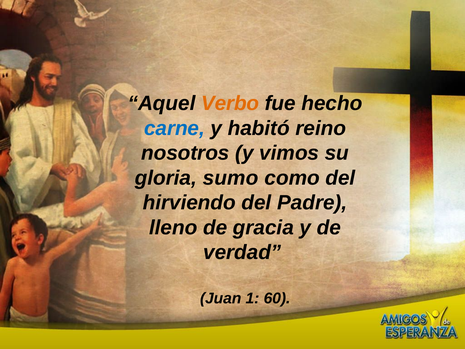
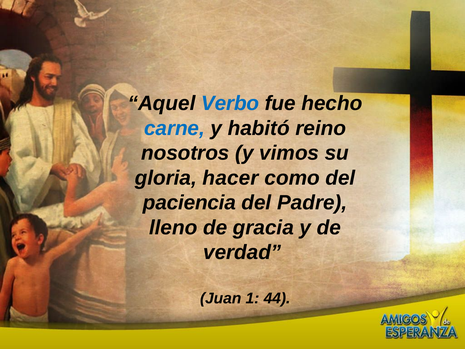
Verbo colour: orange -> blue (230, 103)
sumo: sumo -> hacer (231, 178)
hirviendo: hirviendo -> paciencia (189, 203)
60: 60 -> 44 (277, 298)
